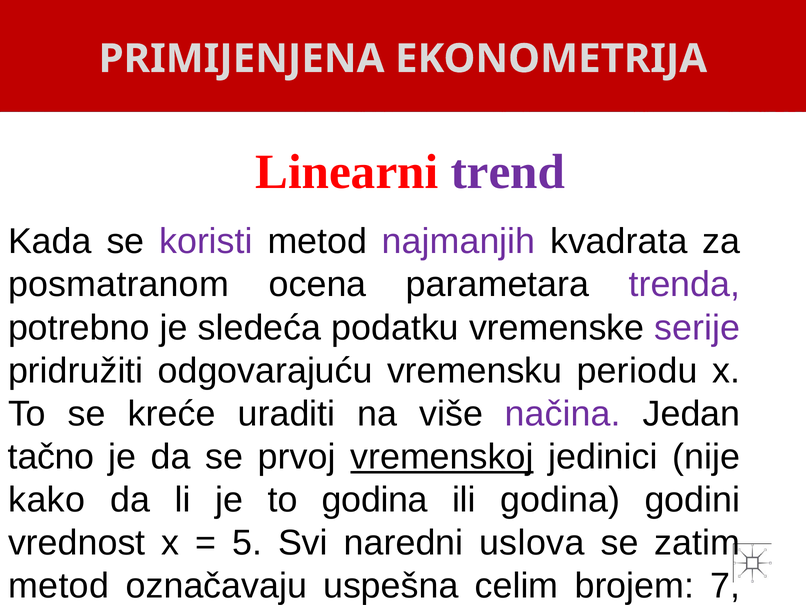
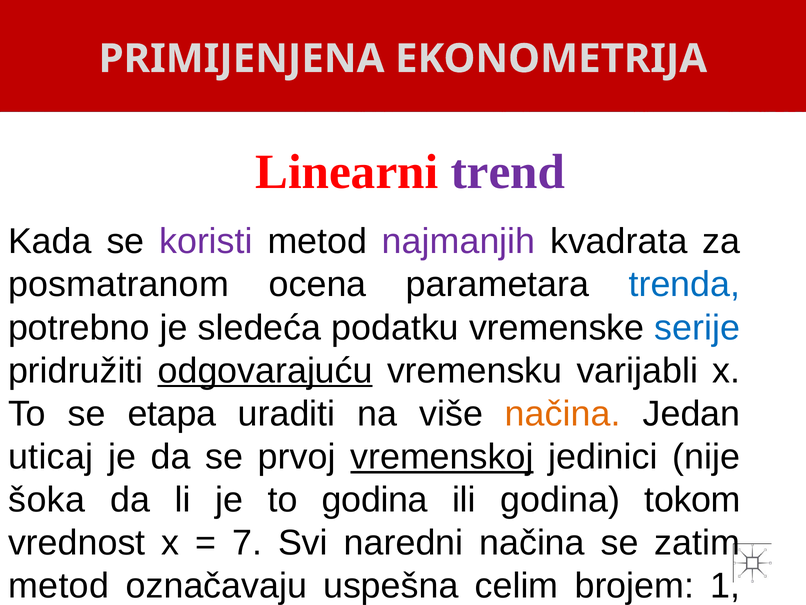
trenda colour: purple -> blue (684, 284)
serije colour: purple -> blue (697, 327)
odgovarajuću underline: none -> present (265, 370)
periodu: periodu -> varijabli (637, 370)
kreće: kreće -> etapa (172, 413)
načina colour: purple -> orange (563, 413)
tačno: tačno -> uticaj (51, 456)
kako: kako -> šoka (47, 499)
godini: godini -> tokom (693, 499)
5: 5 -> 7 (247, 542)
naredni uslova: uslova -> načina (532, 542)
7: 7 -> 1 (725, 585)
